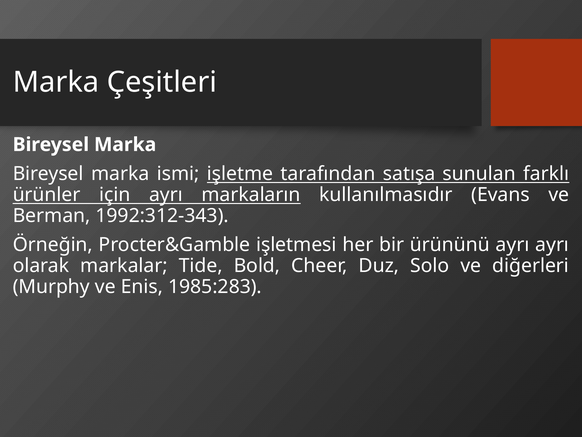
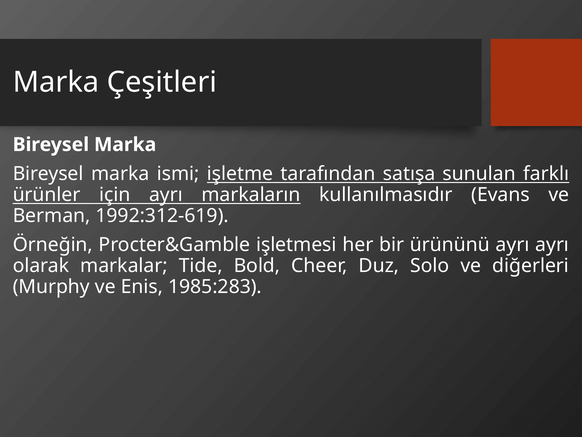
1992:312-343: 1992:312-343 -> 1992:312-619 (162, 215)
